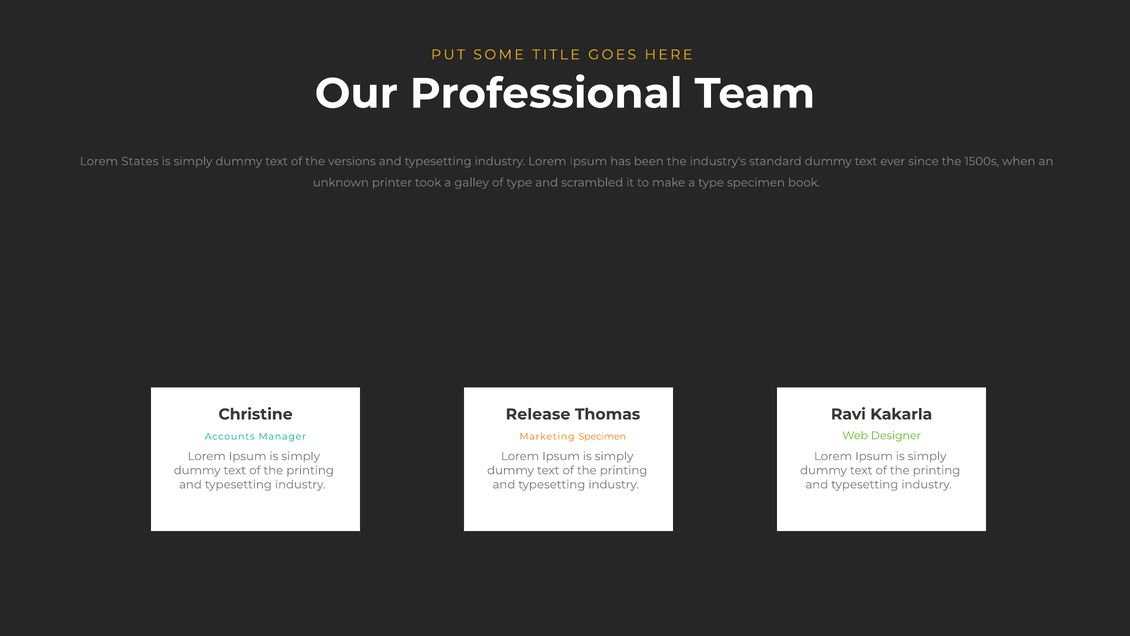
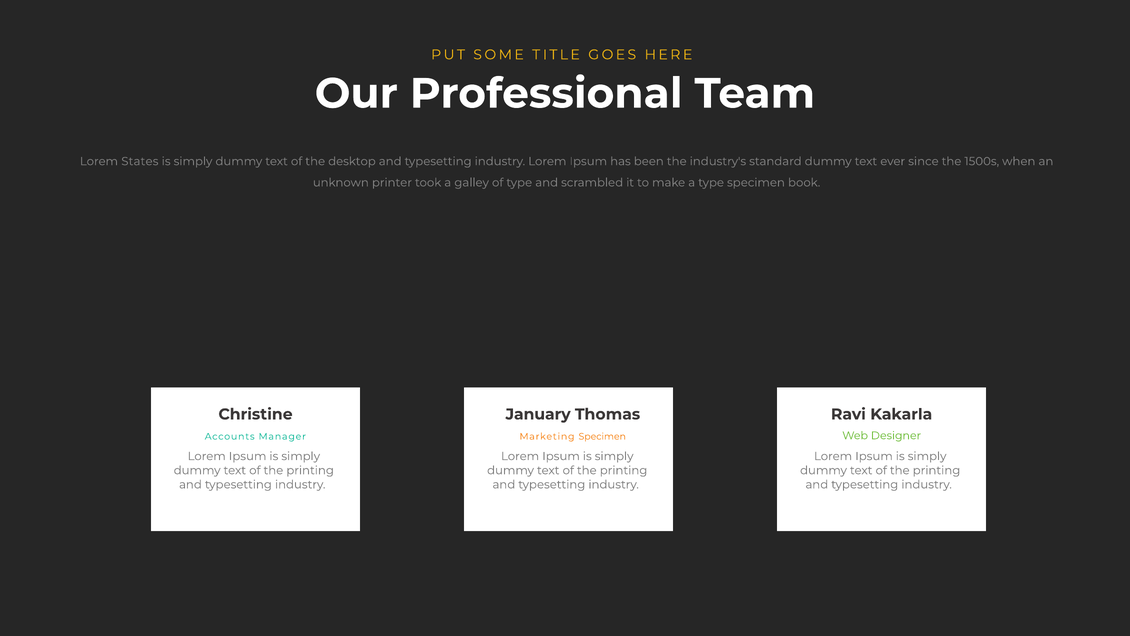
versions: versions -> desktop (352, 161)
Release: Release -> January (538, 414)
